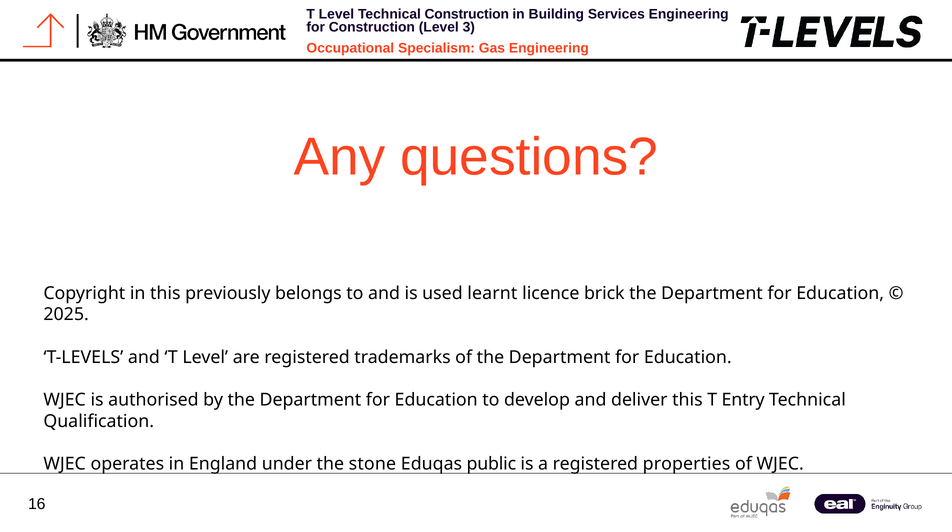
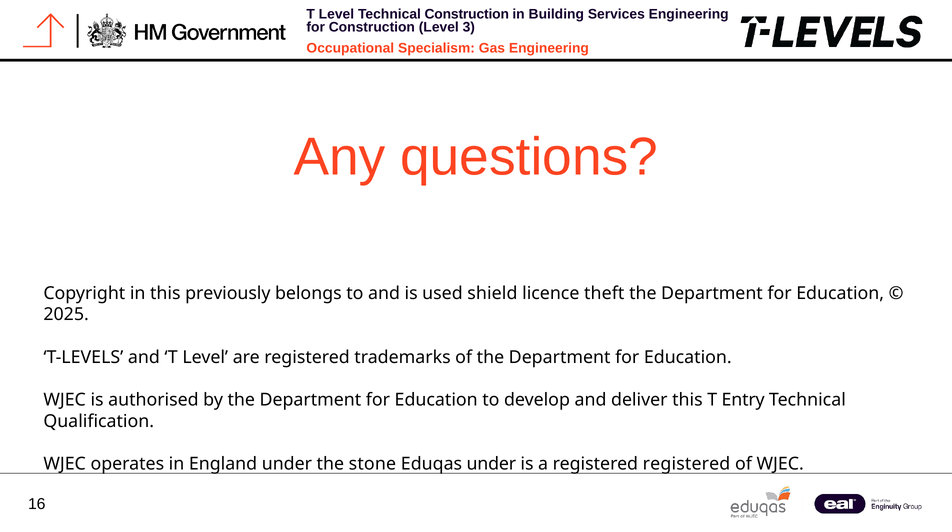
learnt: learnt -> shield (492, 293)
brick: brick -> theft (604, 293)
Eduqas public: public -> under (491, 464)
registered properties: properties -> registered (687, 464)
